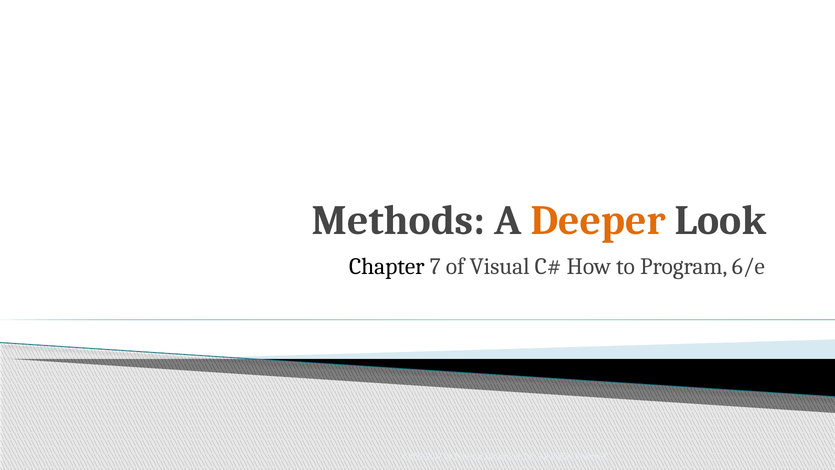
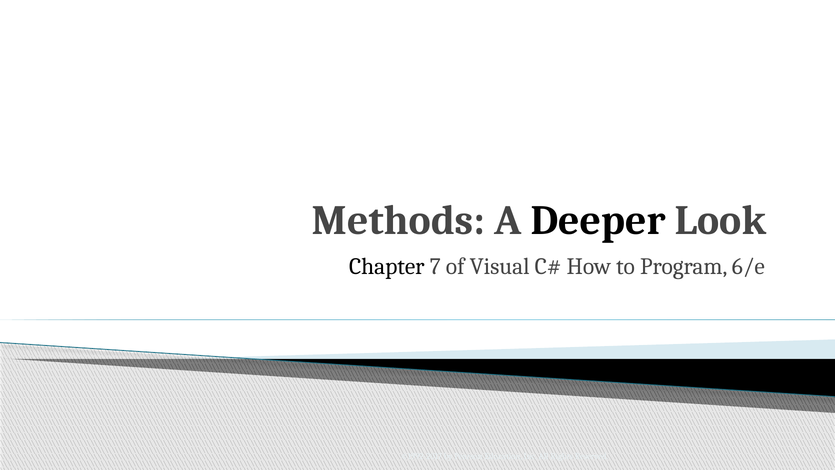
Deeper colour: orange -> black (598, 220)
